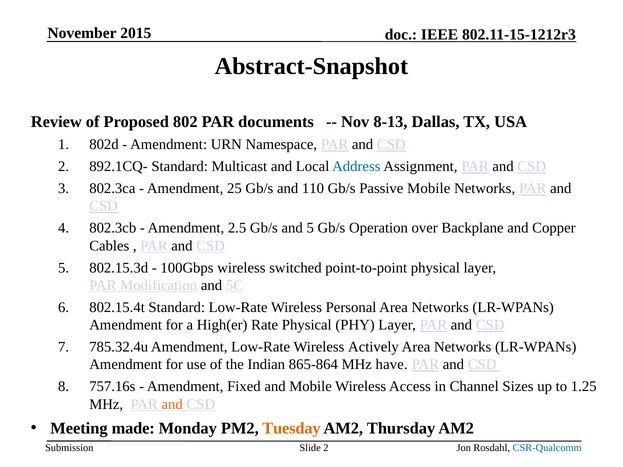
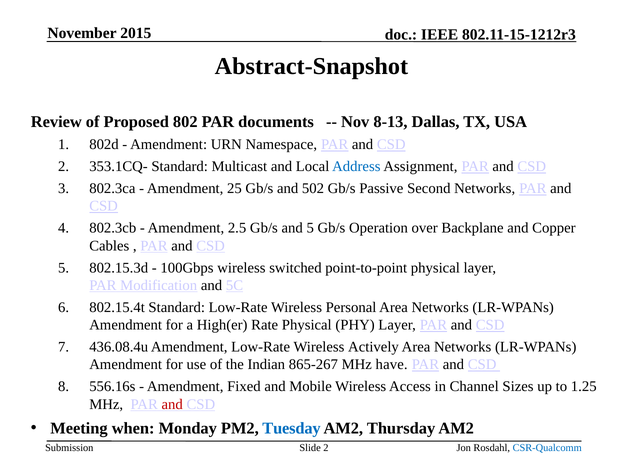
892.1CQ-: 892.1CQ- -> 353.1CQ- (118, 167)
110: 110 -> 502 (313, 189)
Passive Mobile: Mobile -> Second (429, 189)
785.32.4u: 785.32.4u -> 436.08.4u (119, 347)
865-864: 865-864 -> 865-267 (313, 365)
757.16s: 757.16s -> 556.16s (112, 387)
and colour: orange -> red (172, 404)
made: made -> when (133, 428)
Tuesday colour: orange -> blue (292, 428)
